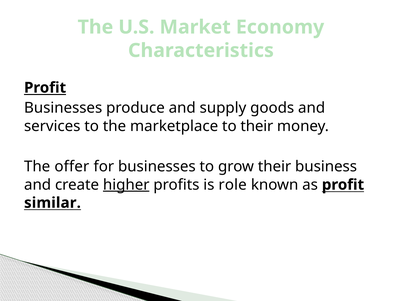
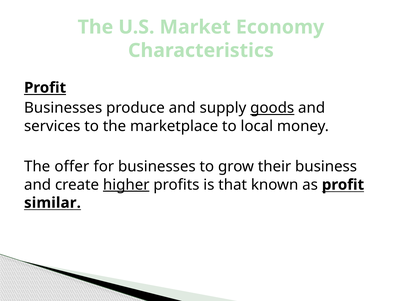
goods underline: none -> present (272, 108)
to their: their -> local (257, 126)
role: role -> that (233, 185)
